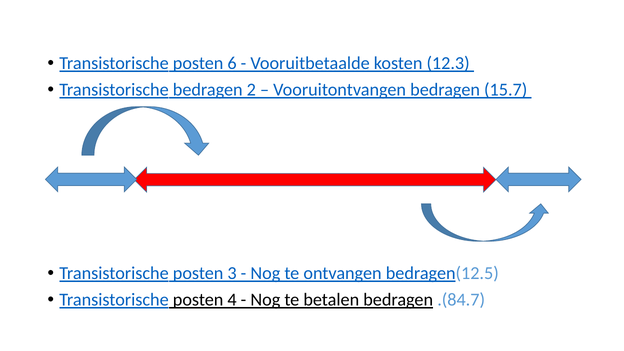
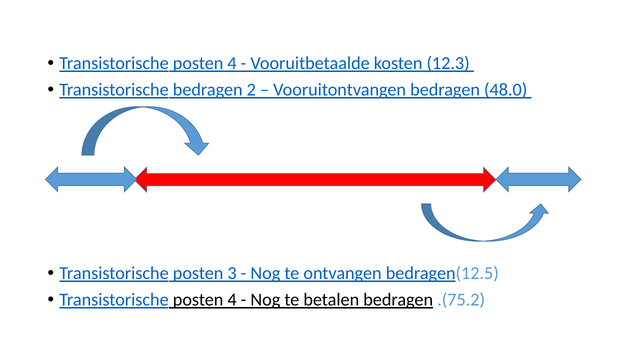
6: 6 -> 4 (232, 63)
15.7: 15.7 -> 48.0 (506, 90)
.(84.7: .(84.7 -> .(75.2 (461, 300)
